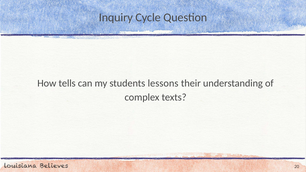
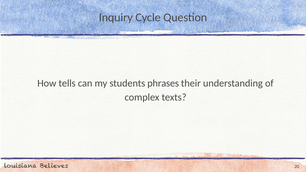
lessons: lessons -> phrases (163, 83)
